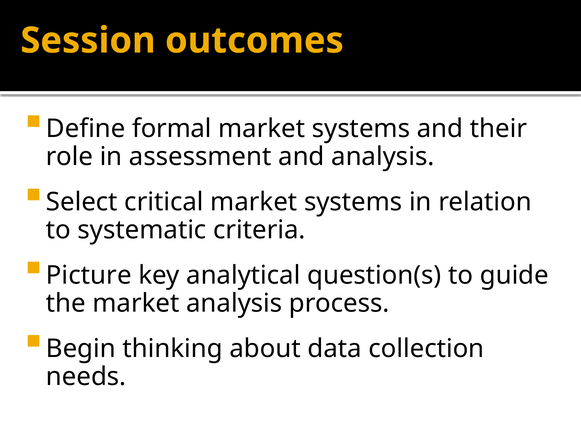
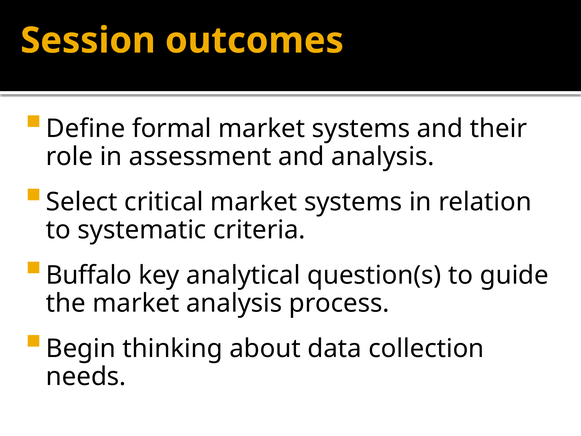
Picture: Picture -> Buffalo (89, 275)
